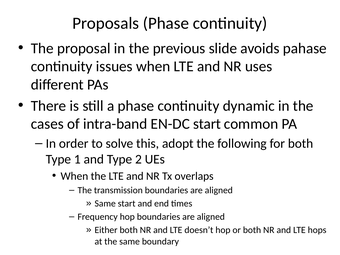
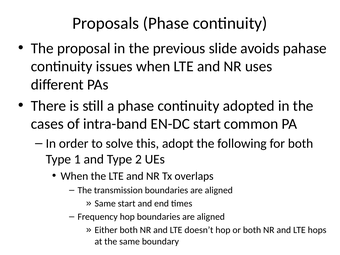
dynamic: dynamic -> adopted (249, 106)
